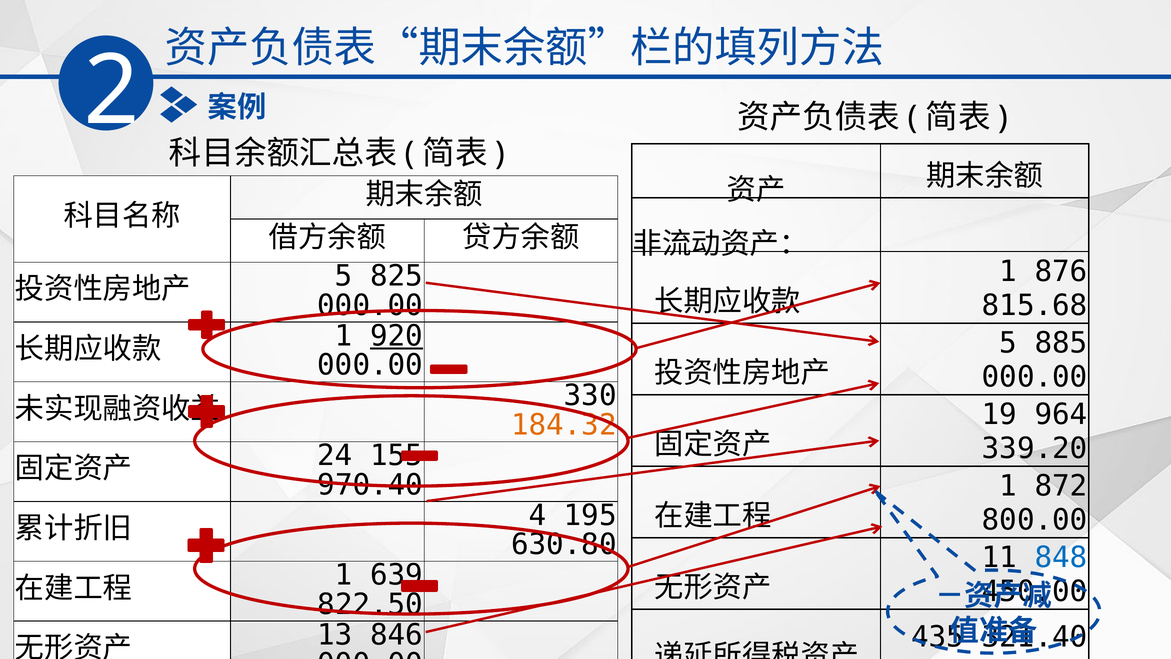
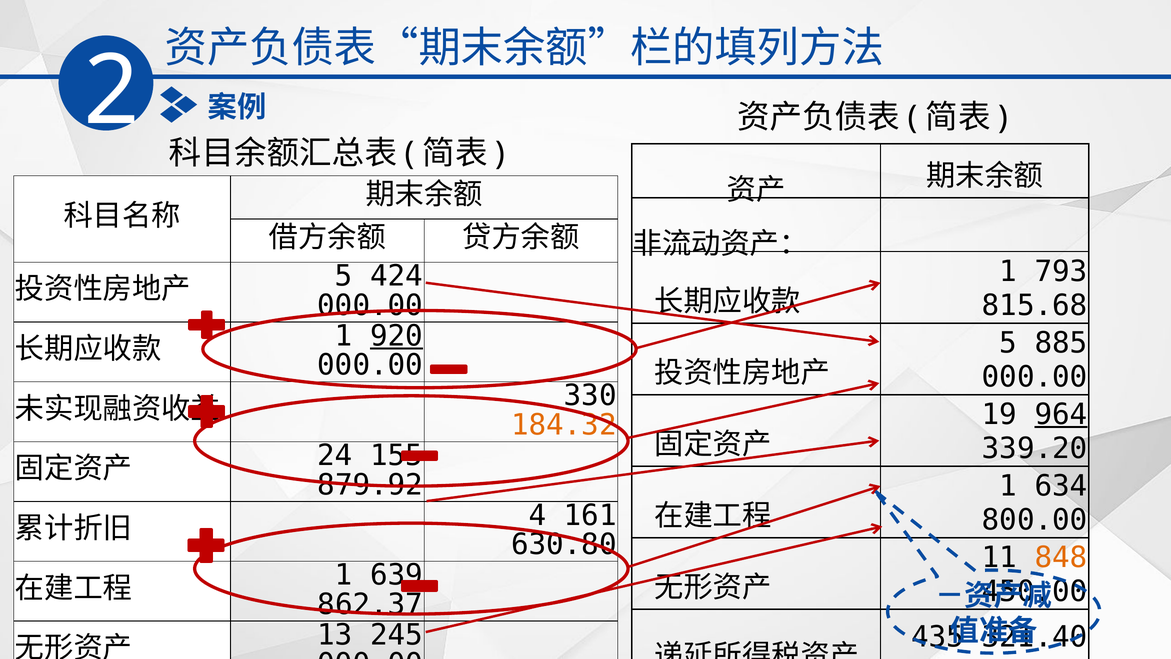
876: 876 -> 793 (1061, 271)
825: 825 -> 424 (397, 276)
964 underline: none -> present (1061, 414)
970.40: 970.40 -> 879.92 (370, 485)
872: 872 -> 634 (1061, 486)
195: 195 -> 161 (590, 515)
848 colour: blue -> orange (1061, 557)
822.50: 822.50 -> 862.37 (370, 604)
846: 846 -> 245 (397, 635)
